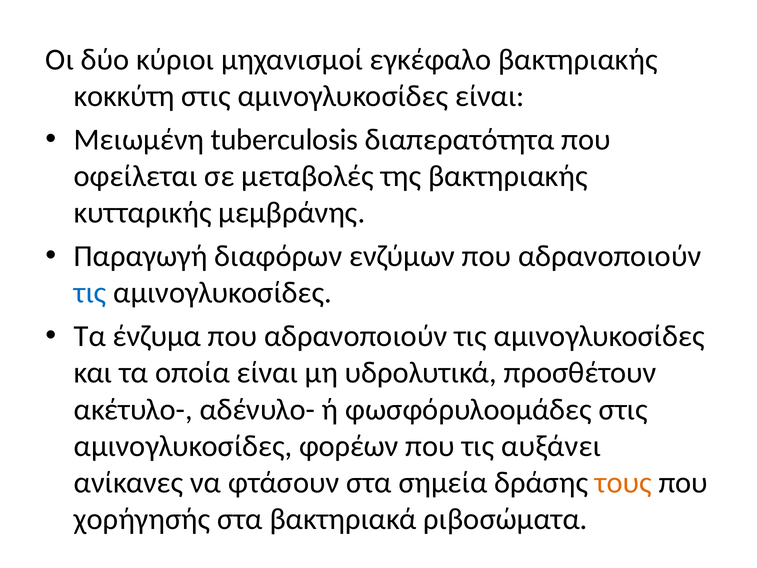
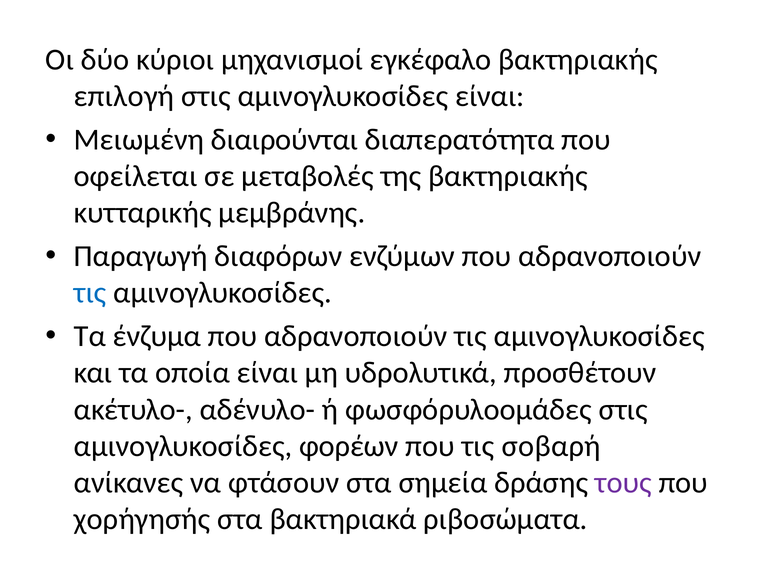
κοκκύτη: κοκκύτη -> επιλογή (124, 96)
tuberculosis: tuberculosis -> διαιρούνται (285, 140)
αυξάνει: αυξάνει -> σοβαρή (551, 446)
τους colour: orange -> purple (623, 482)
